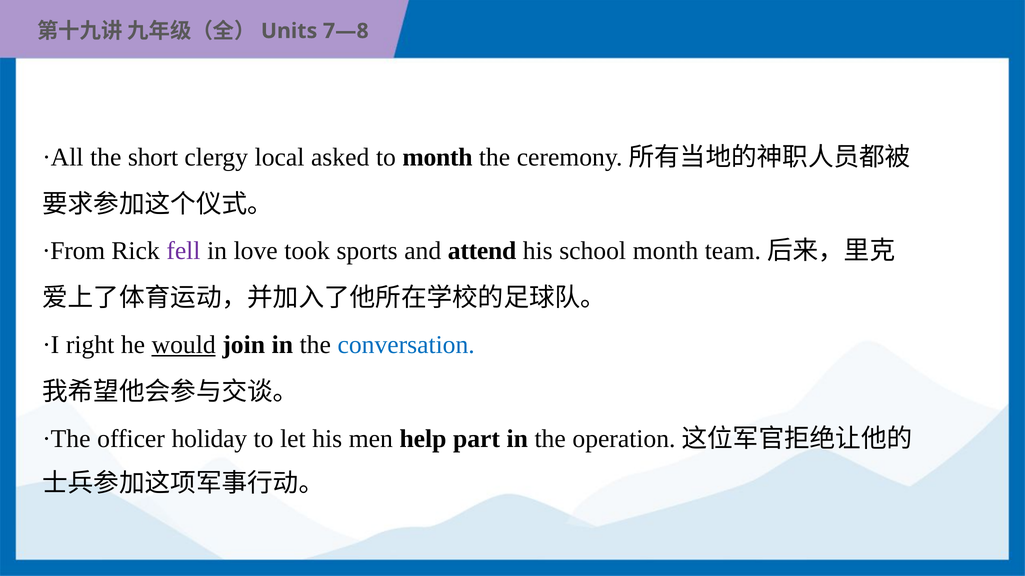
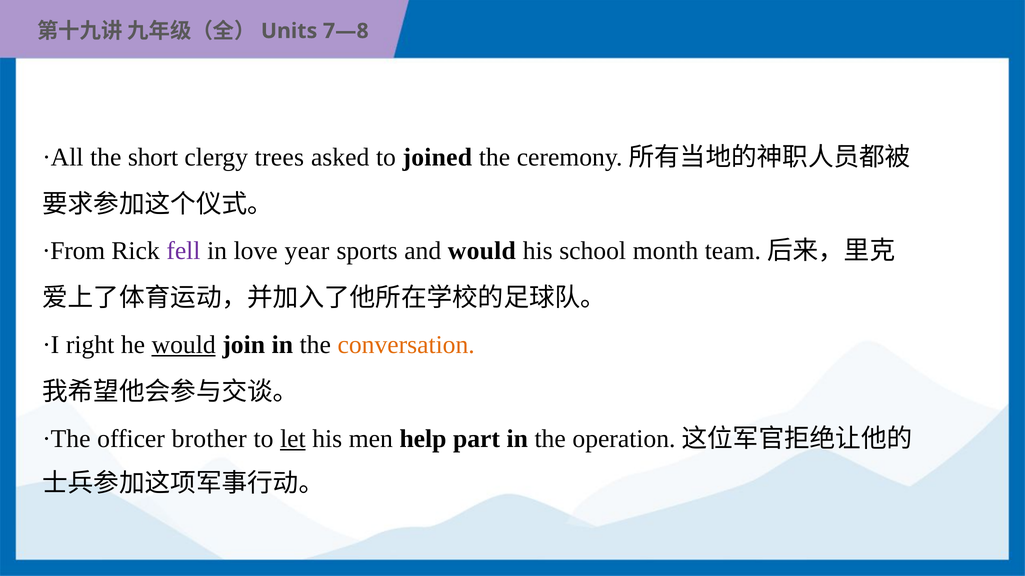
local: local -> trees (279, 157)
to month: month -> joined (437, 157)
took: took -> year (307, 251)
and attend: attend -> would (482, 251)
conversation colour: blue -> orange (406, 345)
holiday: holiday -> brother (209, 439)
let underline: none -> present (293, 439)
